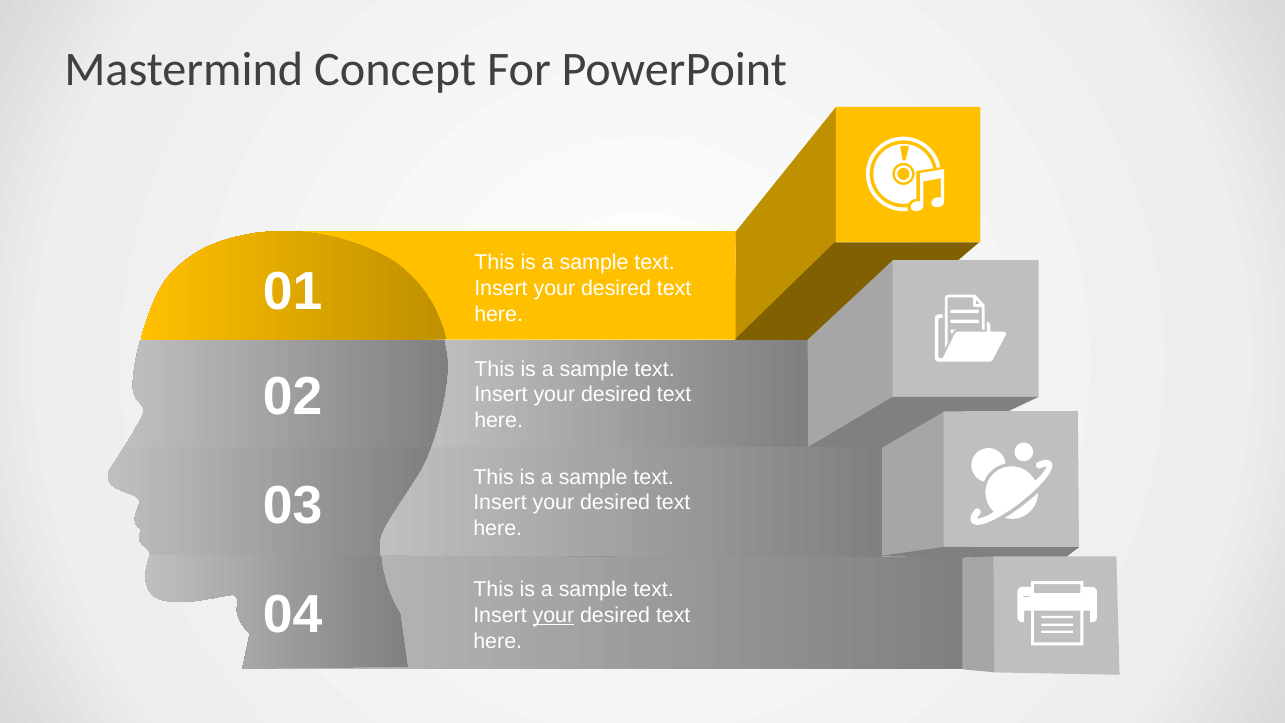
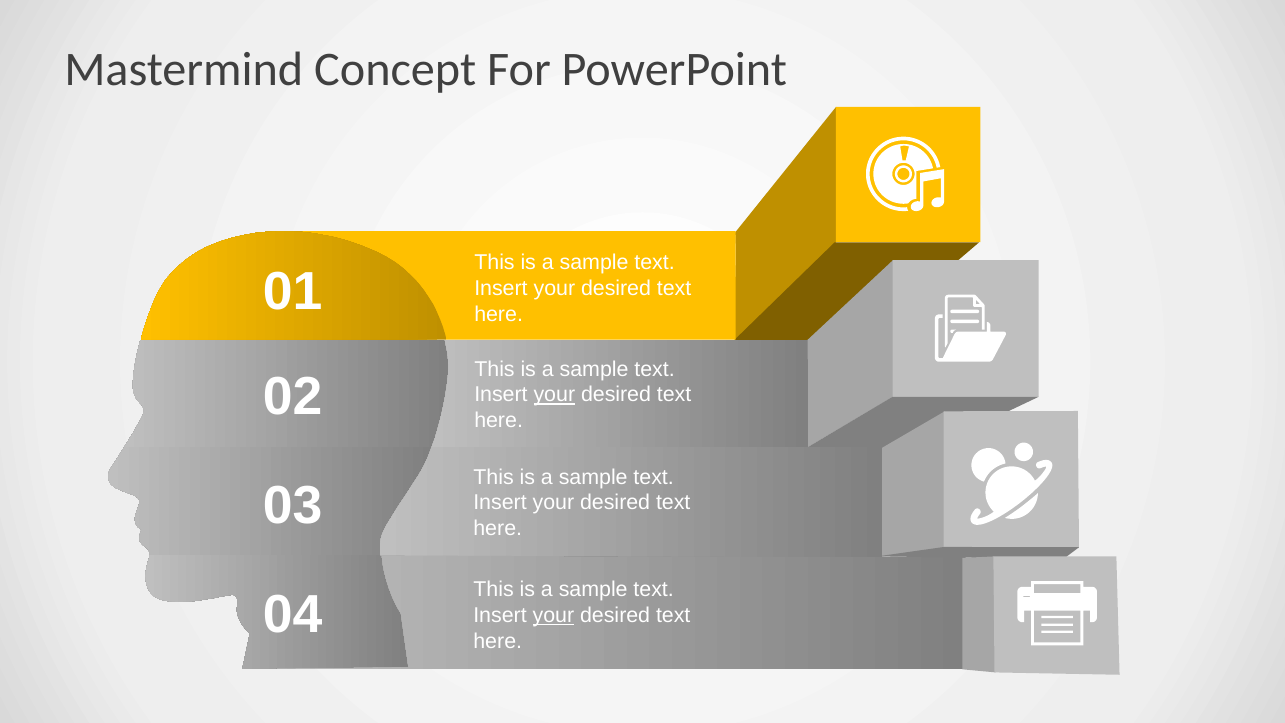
your underline: none -> present (554, 395)
